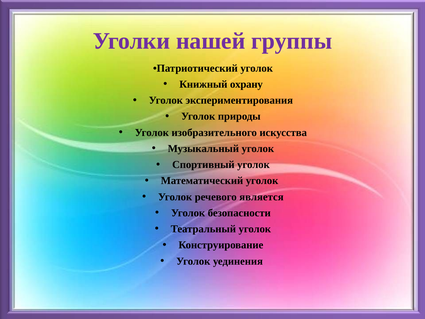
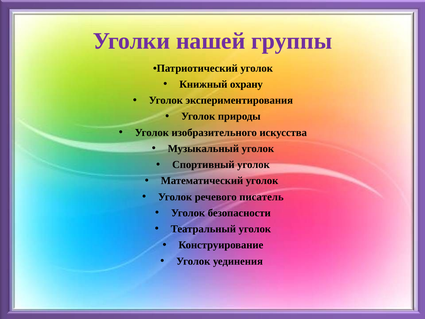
является: является -> писатель (261, 197)
